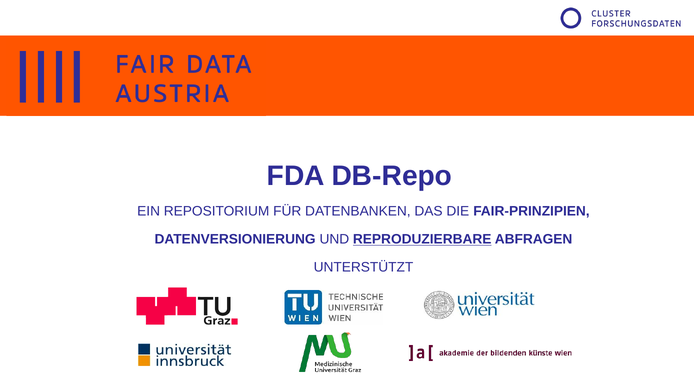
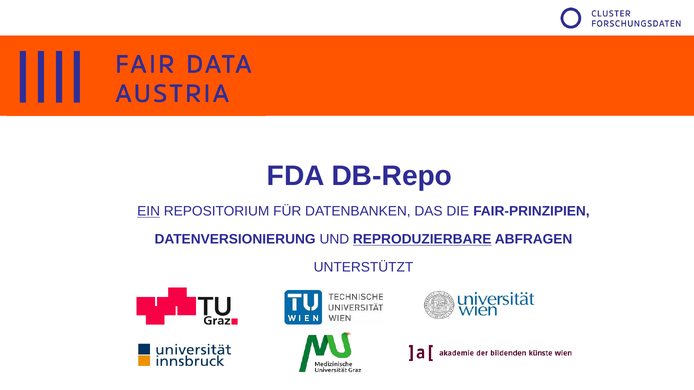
EIN underline: none -> present (149, 212)
